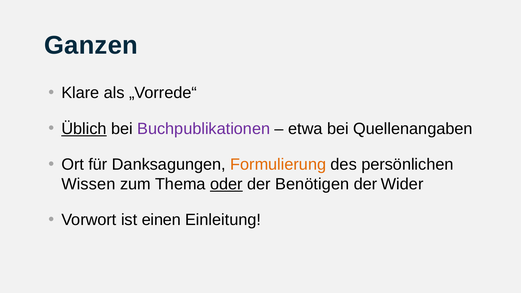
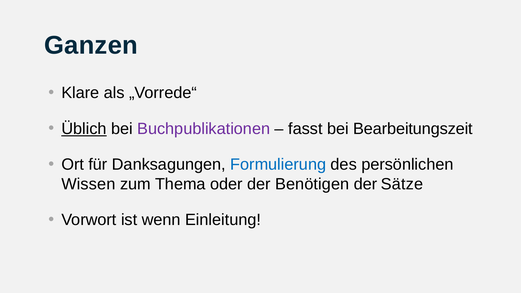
etwa: etwa -> fasst (305, 129)
Quellenangaben: Quellenangaben -> Bearbeitungszeit (413, 129)
Formulierung colour: orange -> blue (278, 165)
oder underline: present -> none (226, 184)
Wider: Wider -> Sätze (402, 184)
einen: einen -> wenn (161, 220)
